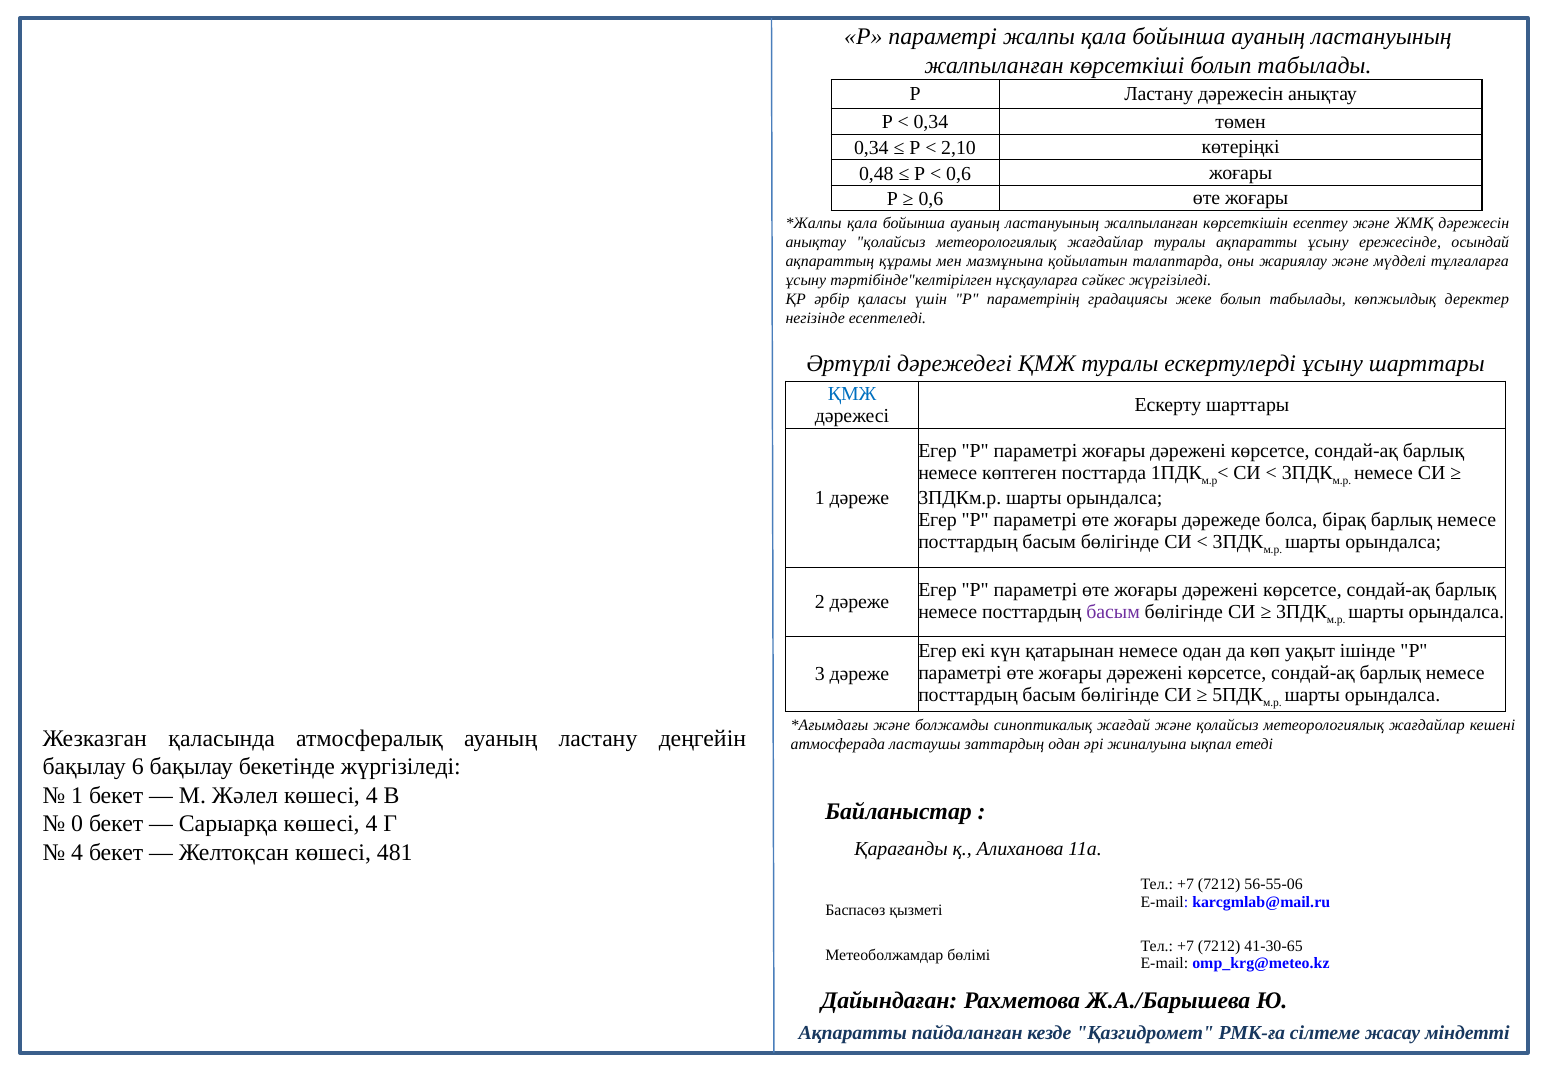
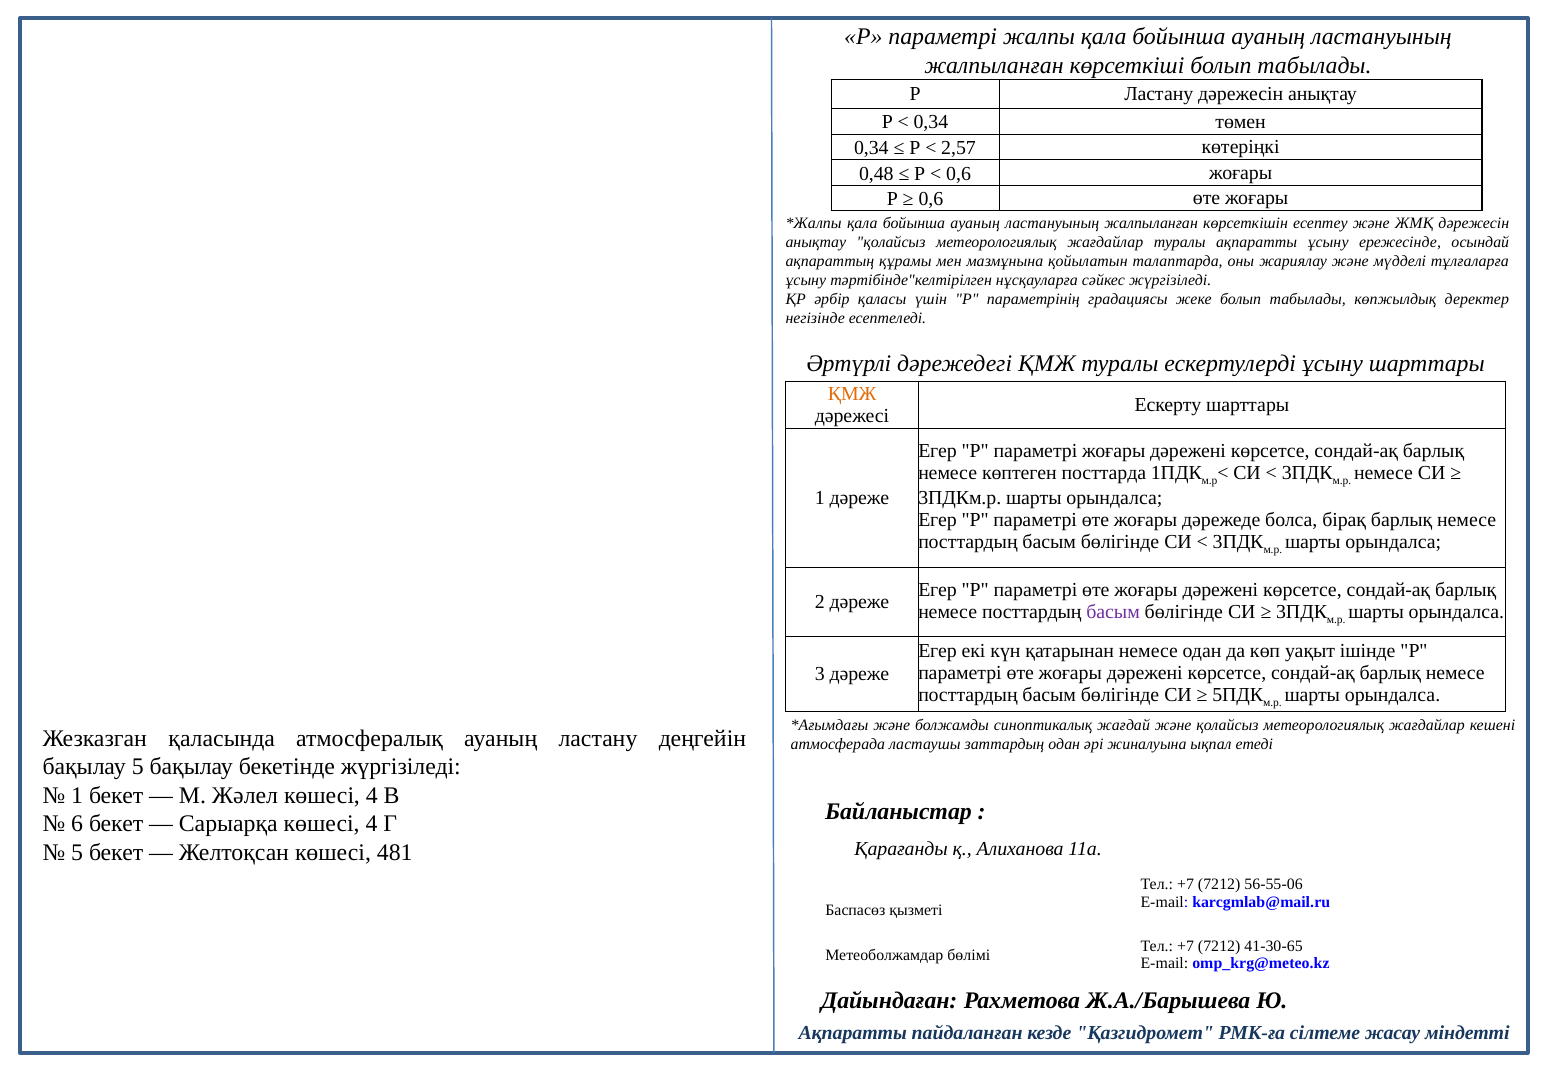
2,10: 2,10 -> 2,57 (959, 148)
ҚМЖ colour: blue -> orange (852, 394)
бақылау 6: 6 -> 5 (138, 767)
0: 0 -> 6 (77, 825)
4: 4 -> 5 (77, 853)
